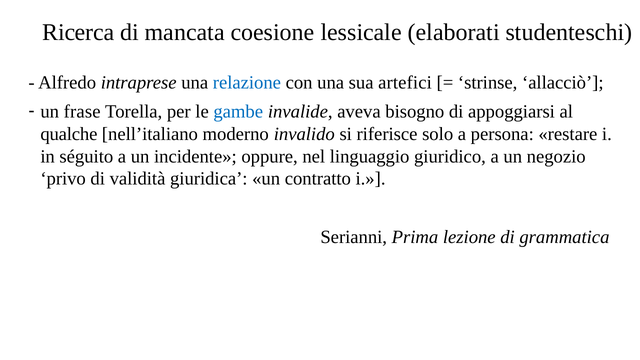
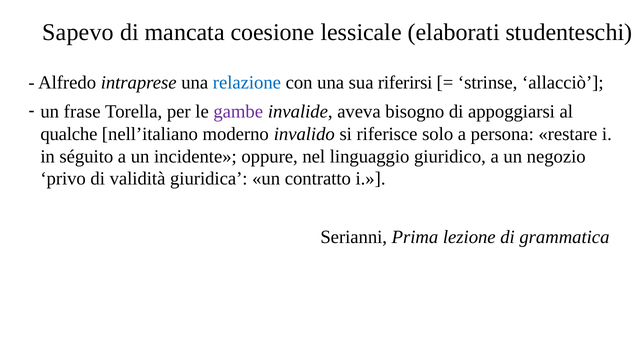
Ricerca: Ricerca -> Sapevo (78, 32)
artefici: artefici -> riferirsi (405, 82)
gambe colour: blue -> purple (238, 112)
